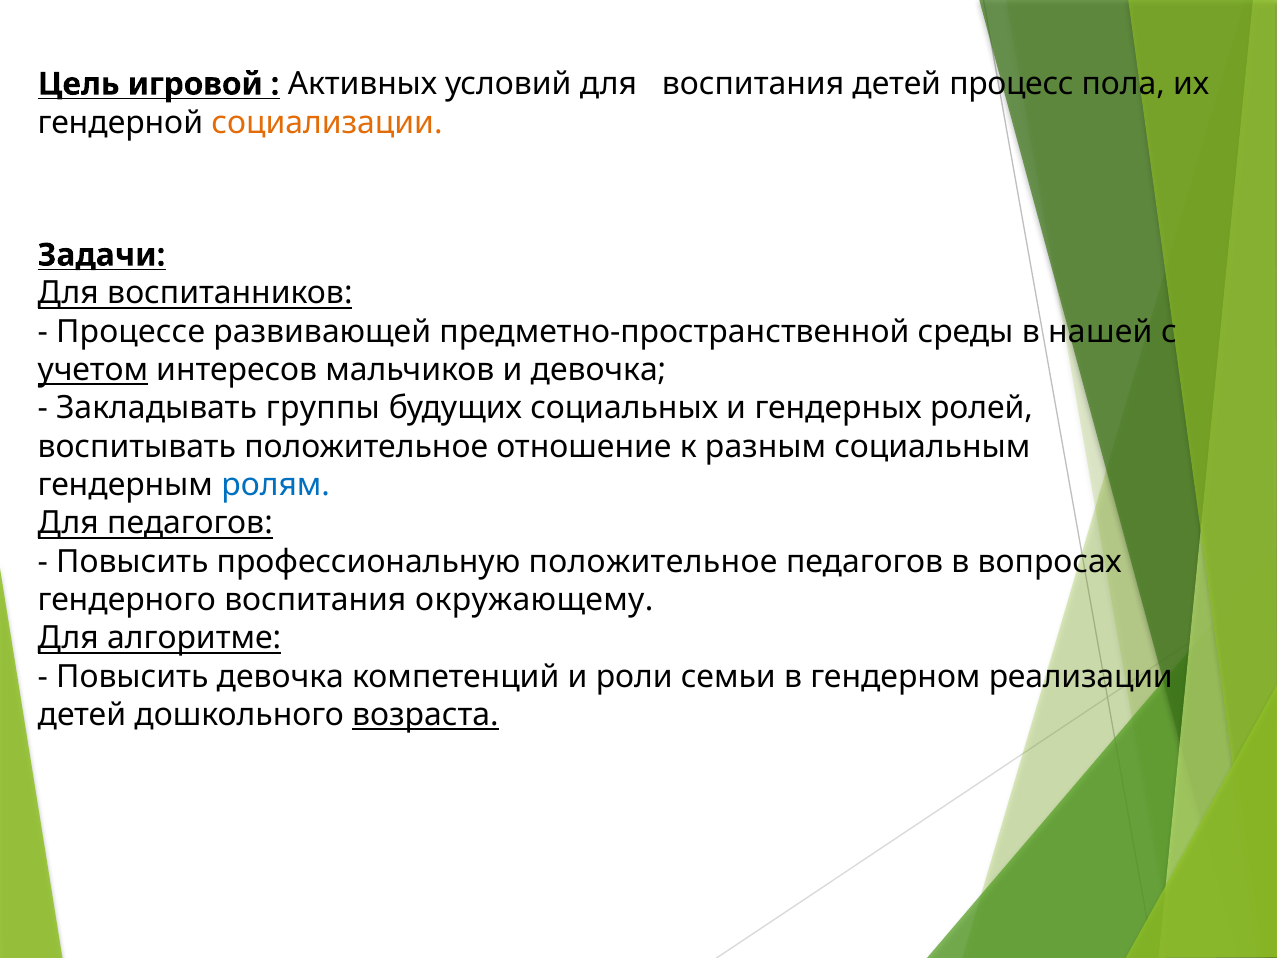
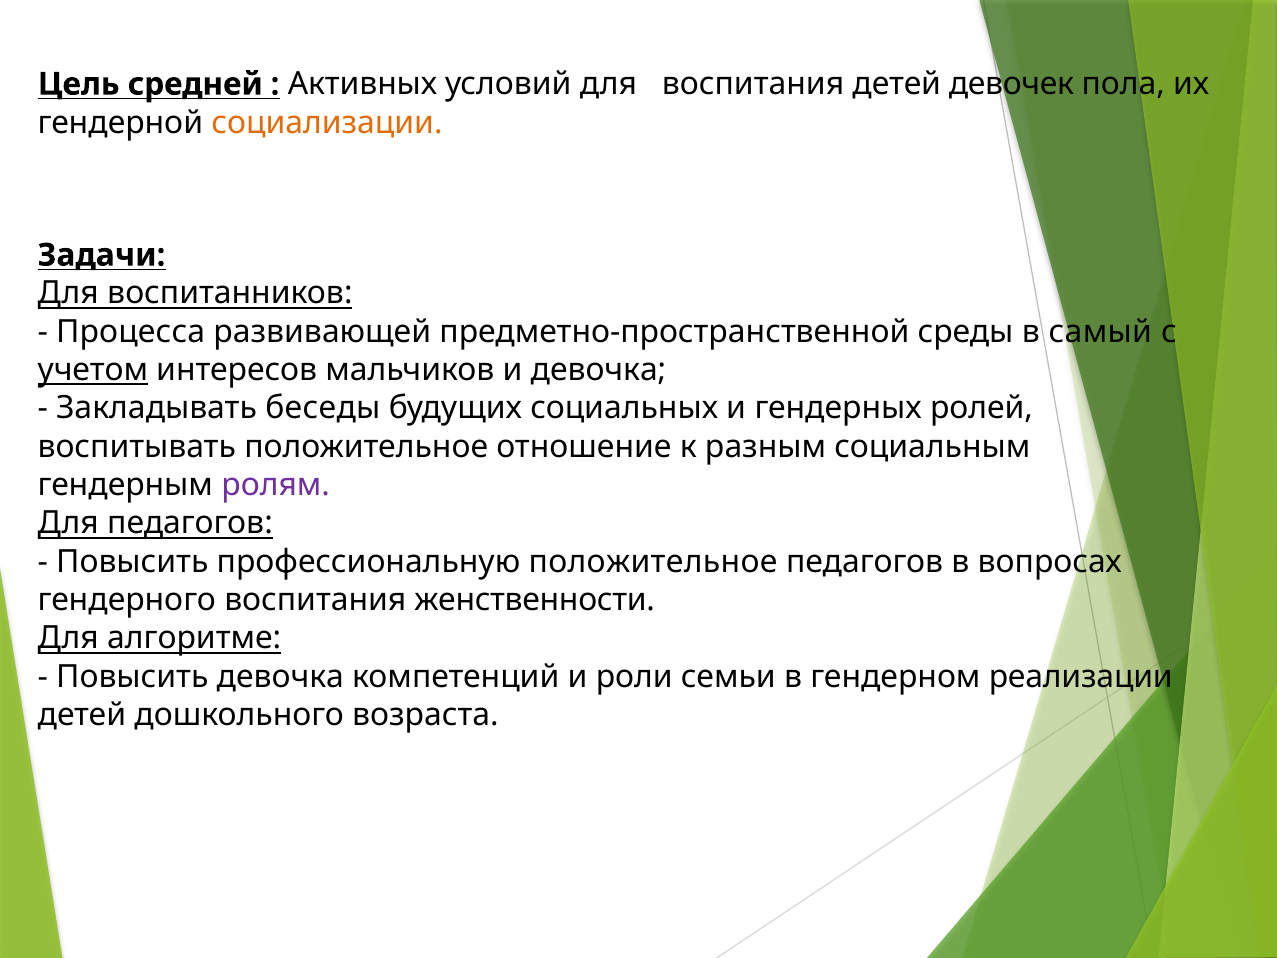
игровой: игровой -> средней (195, 84)
процесс: процесс -> девочек (1011, 84)
Процессе: Процессе -> Процесса (131, 332)
нашей: нашей -> самый (1100, 332)
группы: группы -> беседы (323, 408)
ролям colour: blue -> purple (276, 485)
окружающему: окружающему -> женственности (535, 600)
возраста underline: present -> none (425, 715)
